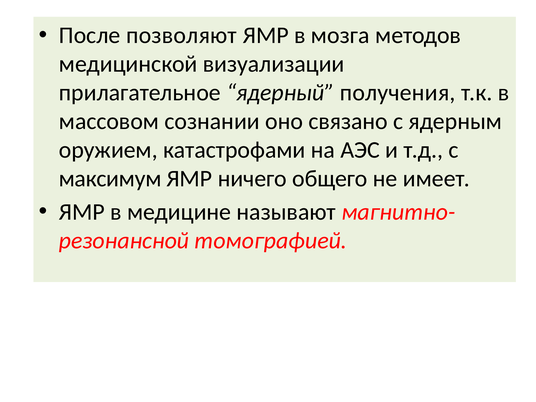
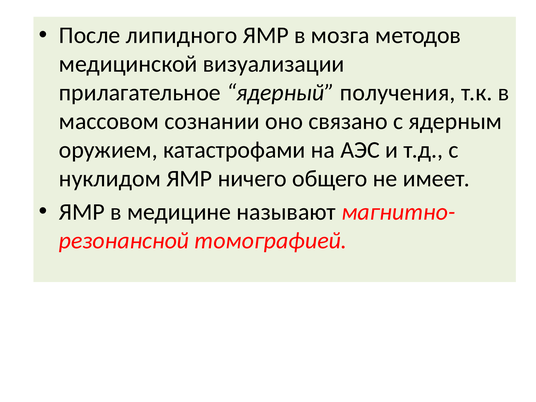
позволяют: позволяют -> липидного (182, 35)
максимум: максимум -> нуклидом (110, 178)
